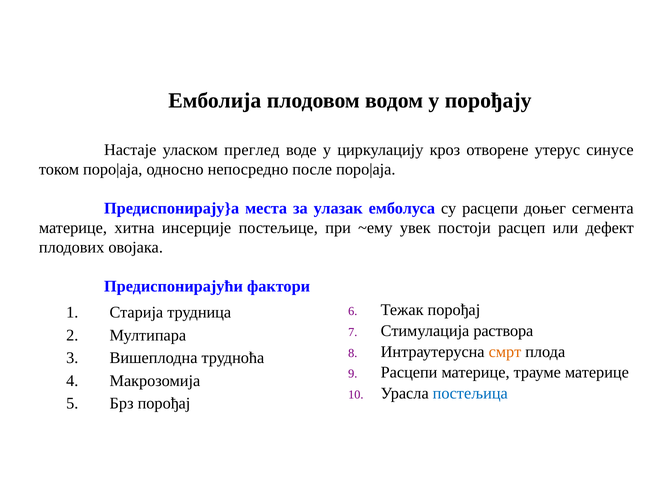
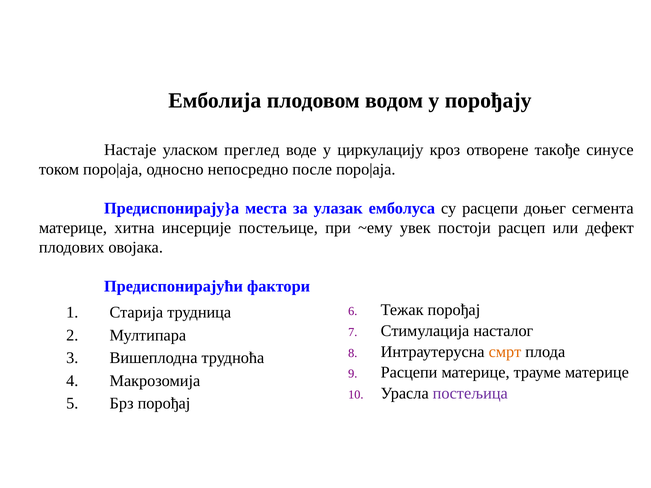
утерус: утерус -> такође (557, 150)
раствора: раствора -> насталог (503, 331)
постељица colour: blue -> purple (470, 394)
